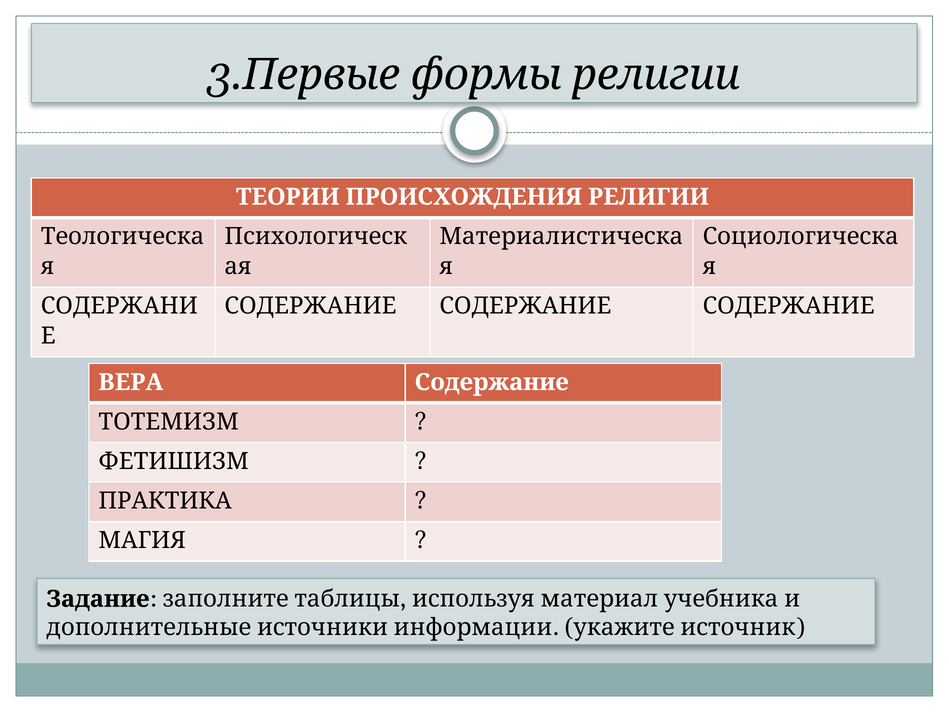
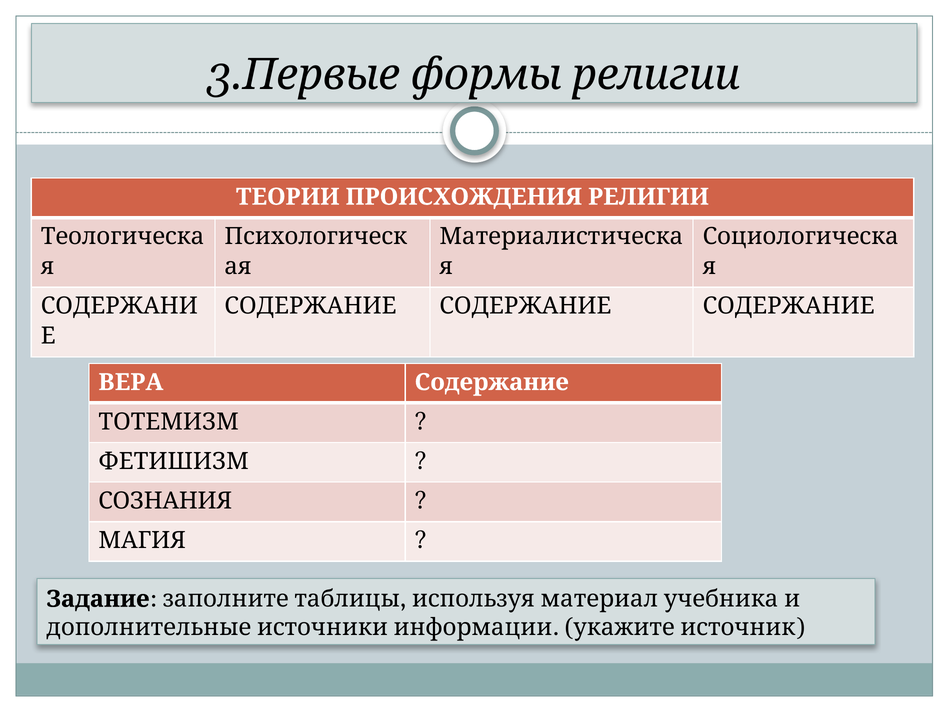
ПРАКТИКА: ПРАКТИКА -> СОЗНАНИЯ (165, 501)
